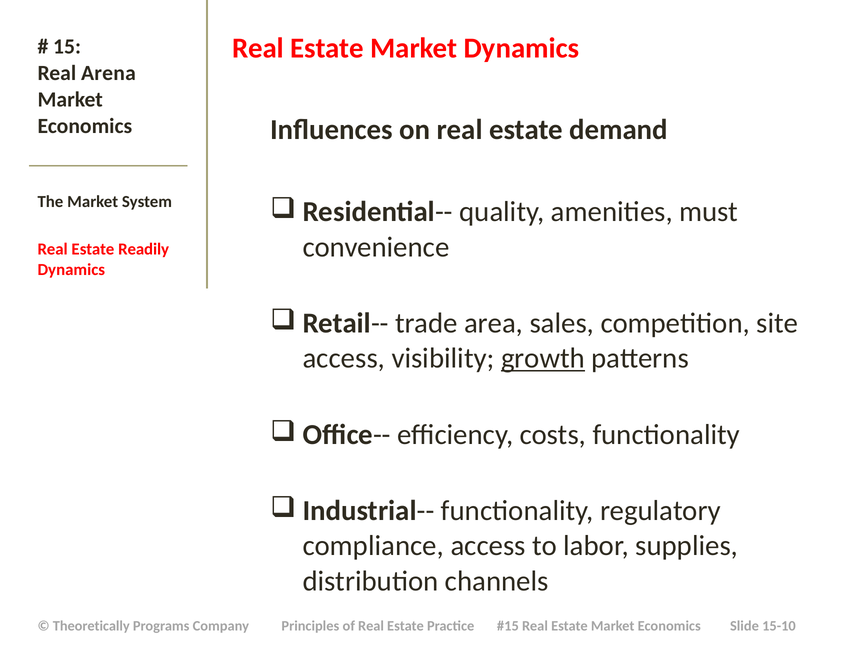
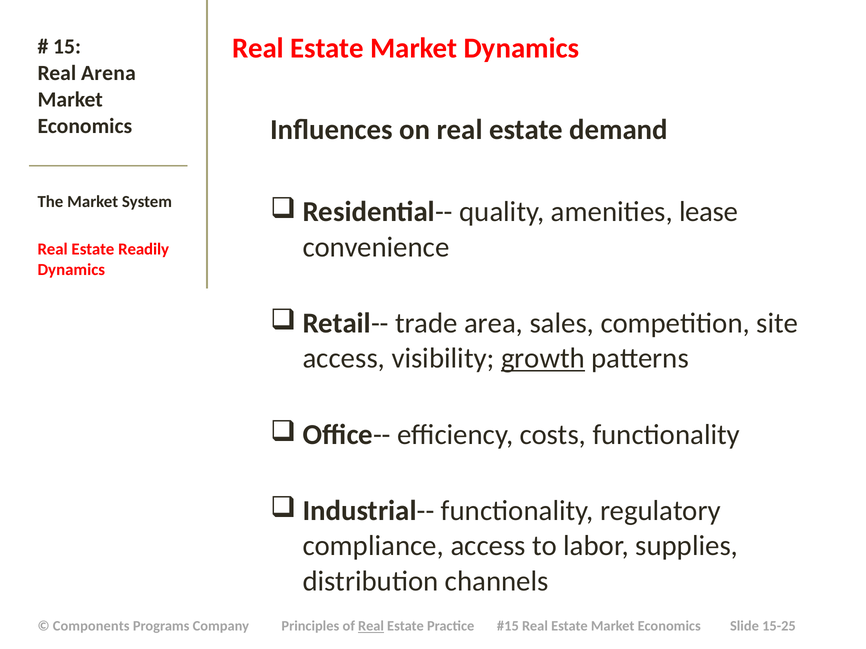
must: must -> lease (709, 212)
Theoretically: Theoretically -> Components (91, 627)
Real underline: none -> present (371, 627)
15-10: 15-10 -> 15-25 (779, 627)
